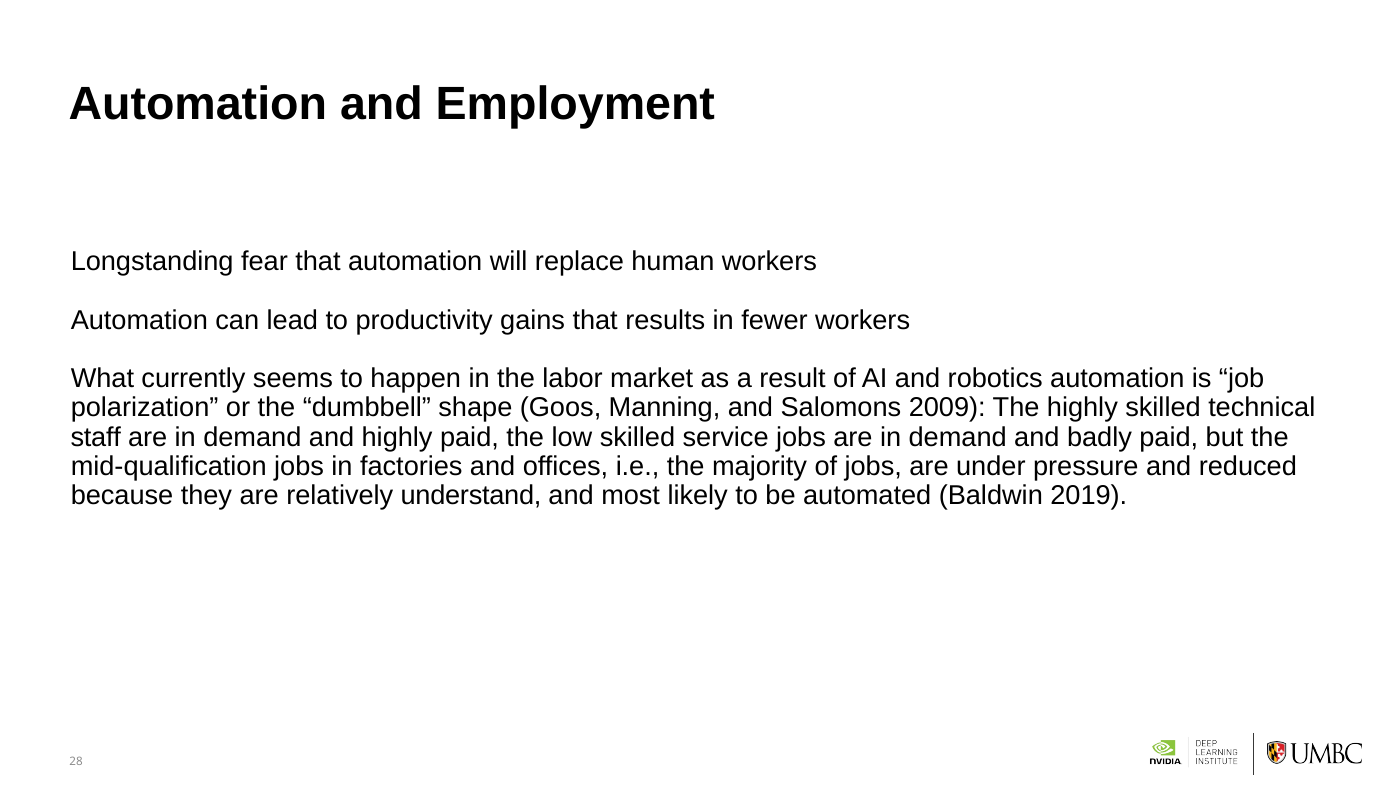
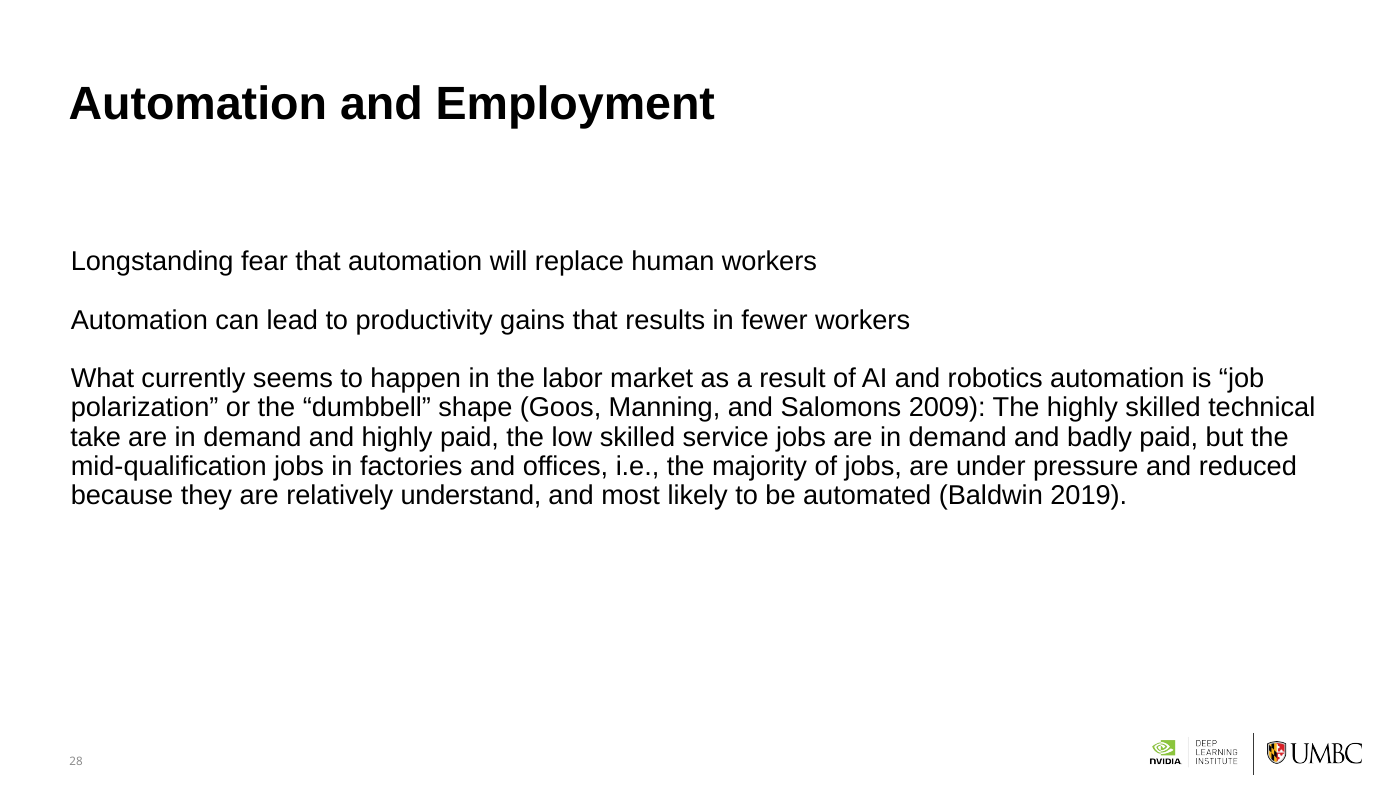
staff: staff -> take (96, 437)
